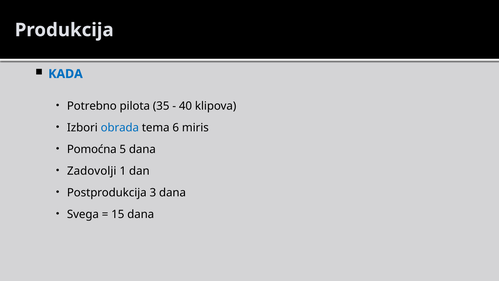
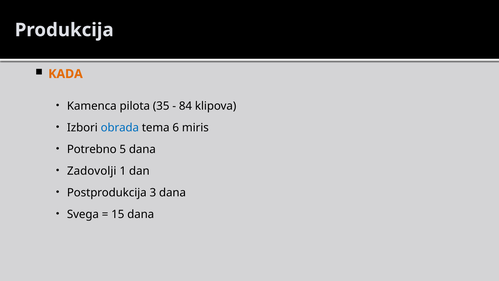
KADA colour: blue -> orange (65, 74)
Potrebno: Potrebno -> Kamenca (92, 106)
40: 40 -> 84 (185, 106)
Pomoćna: Pomoćna -> Potrebno (92, 149)
